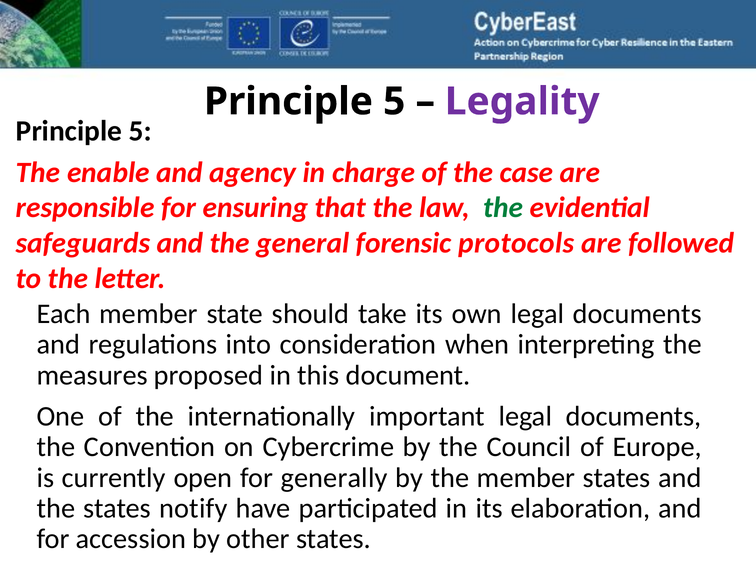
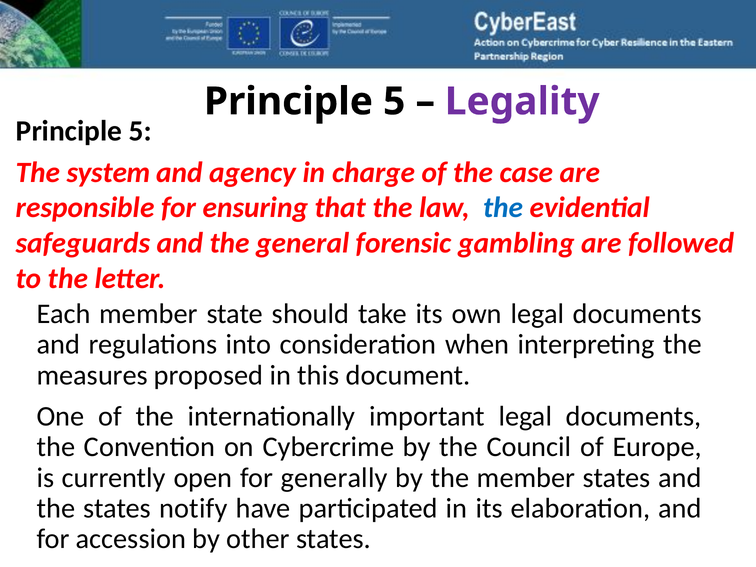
enable: enable -> system (109, 172)
the colour: green -> blue (503, 208)
protocols: protocols -> gambling (516, 243)
